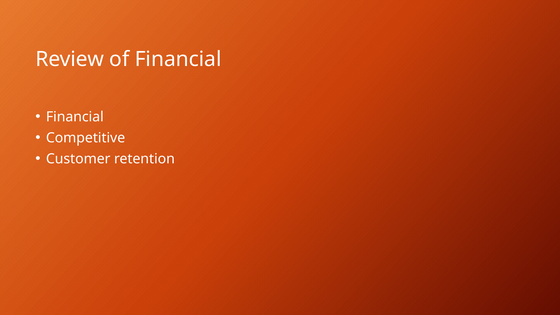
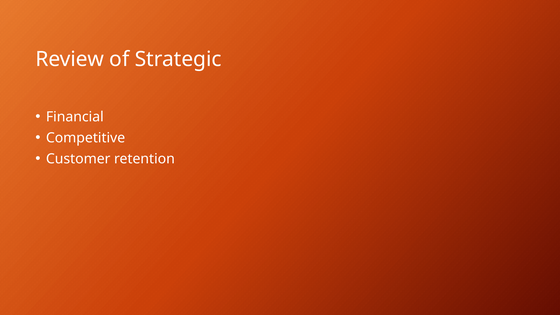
of Financial: Financial -> Strategic (178, 59)
